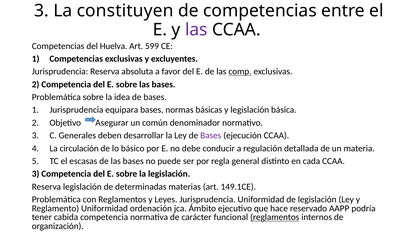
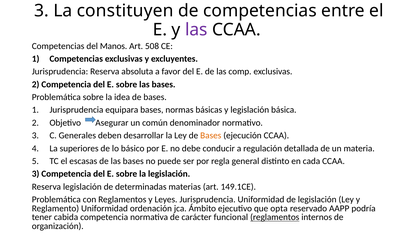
Huelva: Huelva -> Manos (114, 46)
599: 599 -> 508 (152, 46)
comp underline: present -> none (240, 72)
Bases colour: purple -> orange (211, 136)
circulación: circulación -> superiores (79, 148)
hace: hace -> opta (279, 209)
